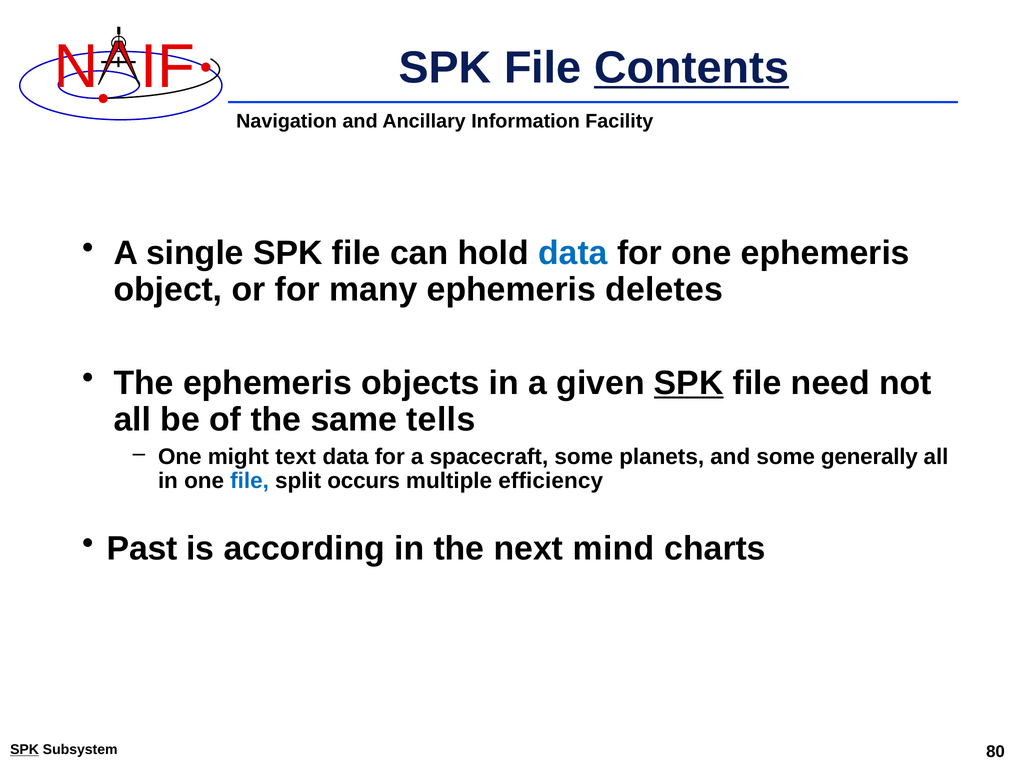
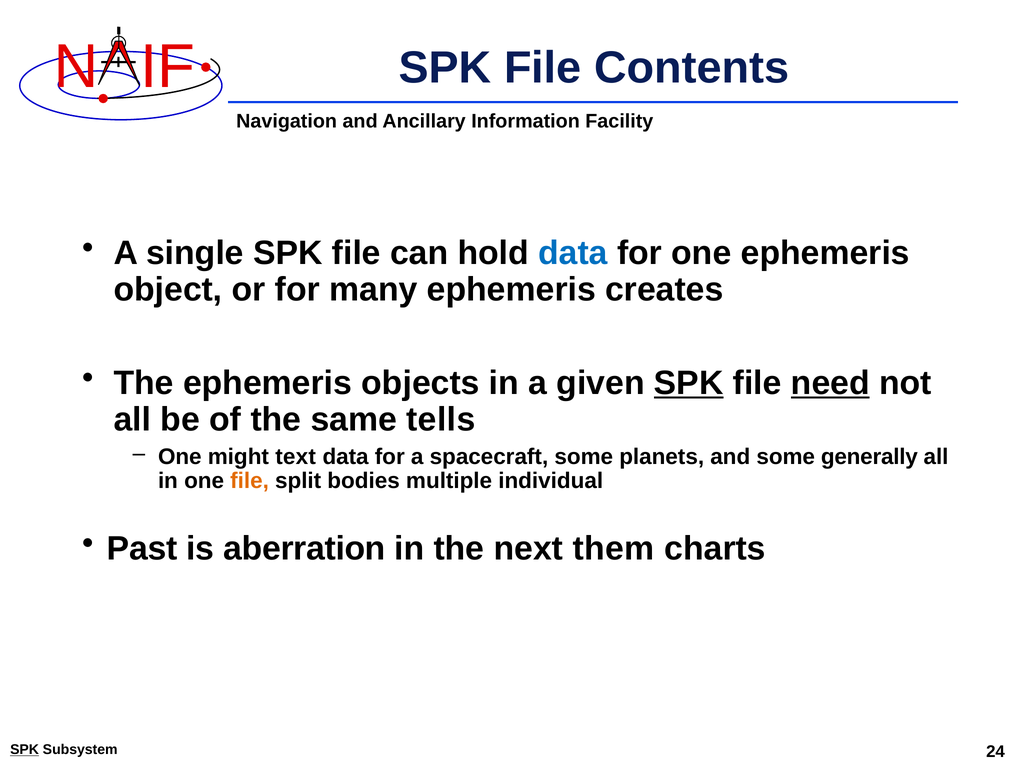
Contents underline: present -> none (692, 68)
deletes: deletes -> creates (664, 290)
need underline: none -> present (830, 383)
file colour: blue -> orange (250, 481)
occurs: occurs -> bodies (364, 481)
efficiency: efficiency -> individual (551, 481)
according: according -> aberration (304, 548)
mind: mind -> them (614, 548)
80: 80 -> 24 (996, 751)
